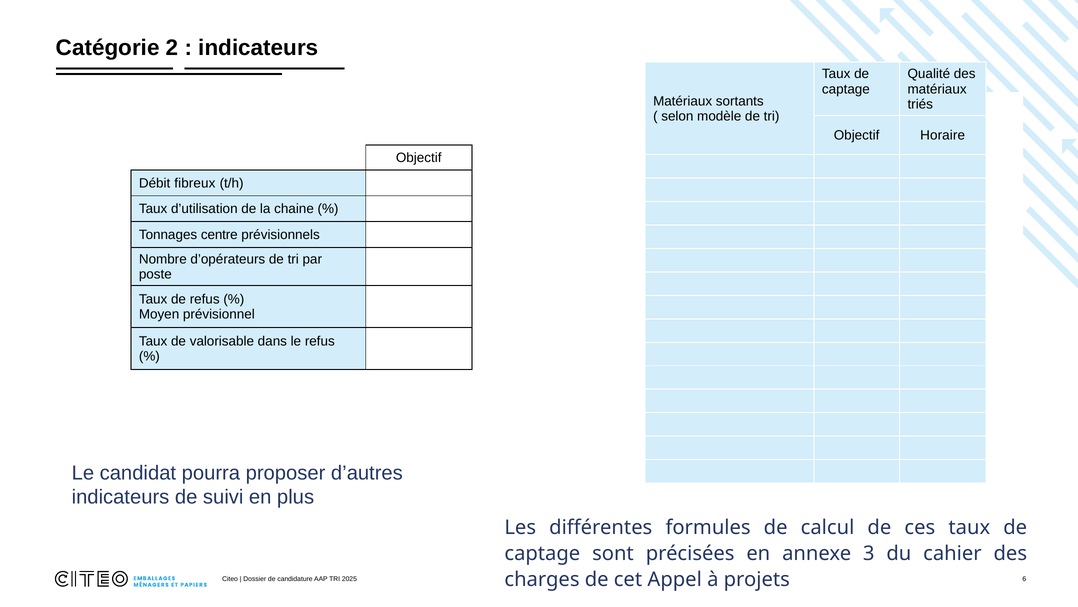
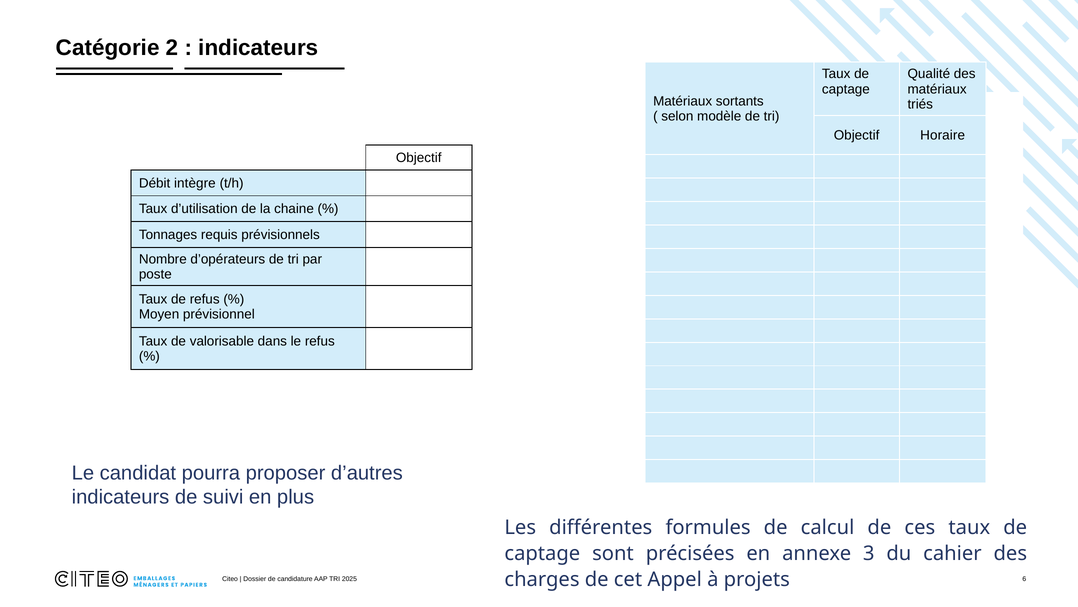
fibreux: fibreux -> intègre (195, 183)
centre: centre -> requis (219, 235)
